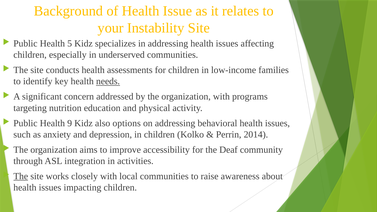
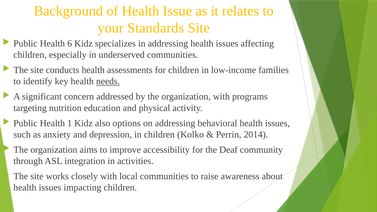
Instability: Instability -> Standards (156, 28)
5: 5 -> 6 (70, 44)
9: 9 -> 1 (70, 123)
The underline: present -> none (21, 176)
